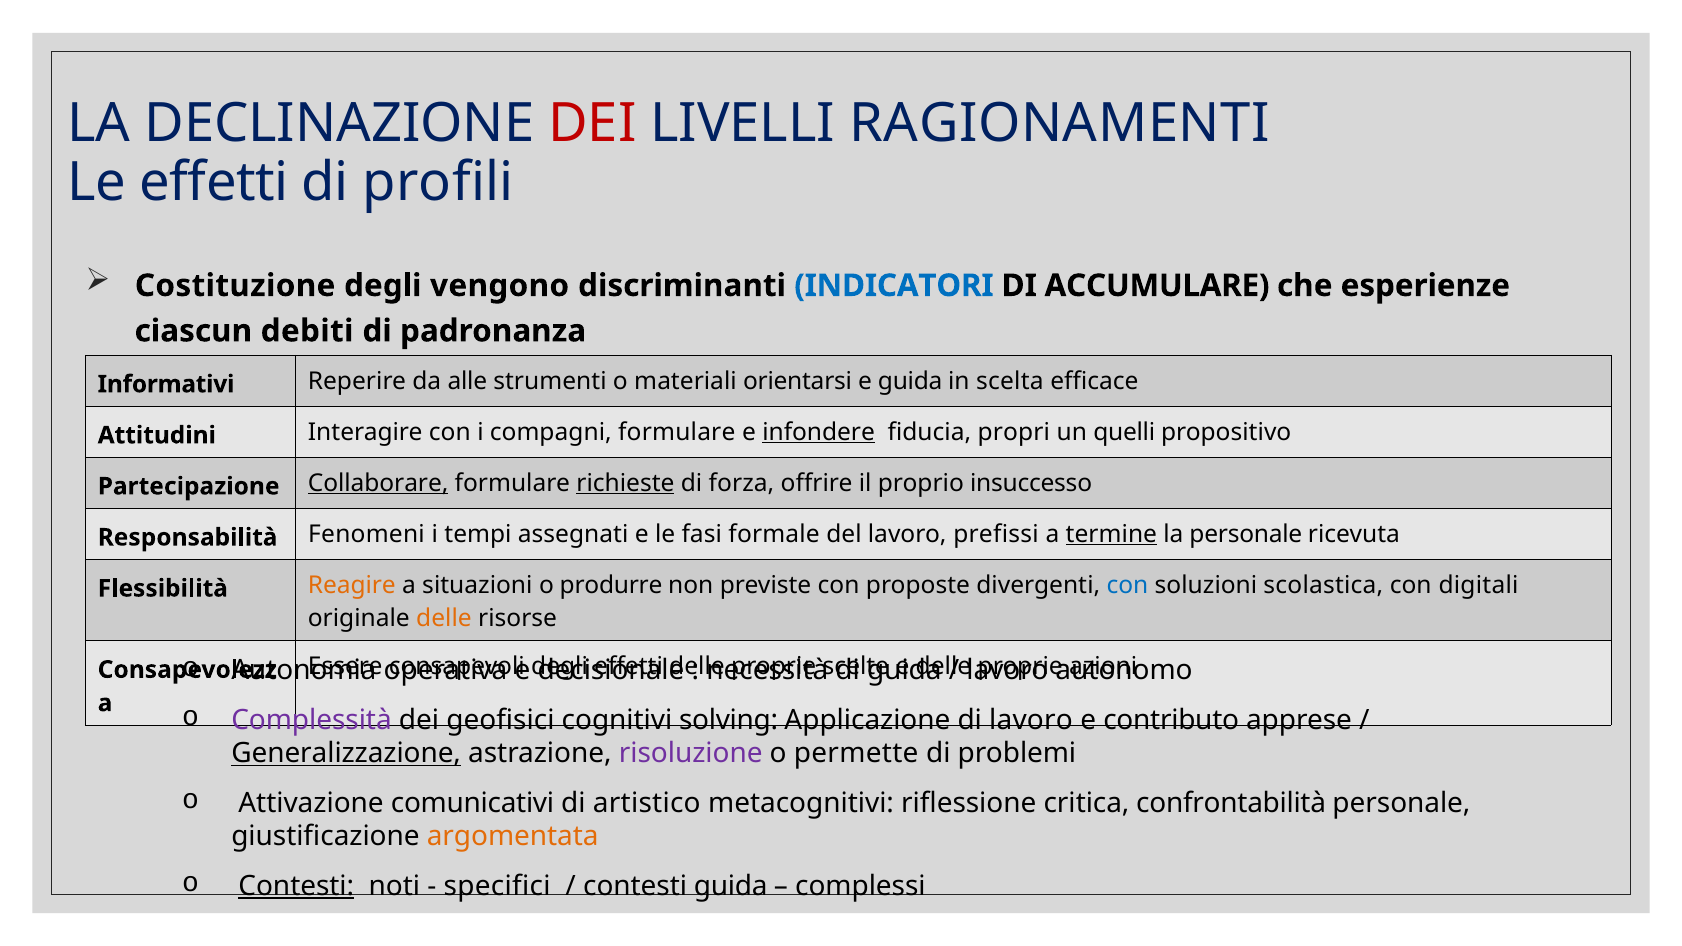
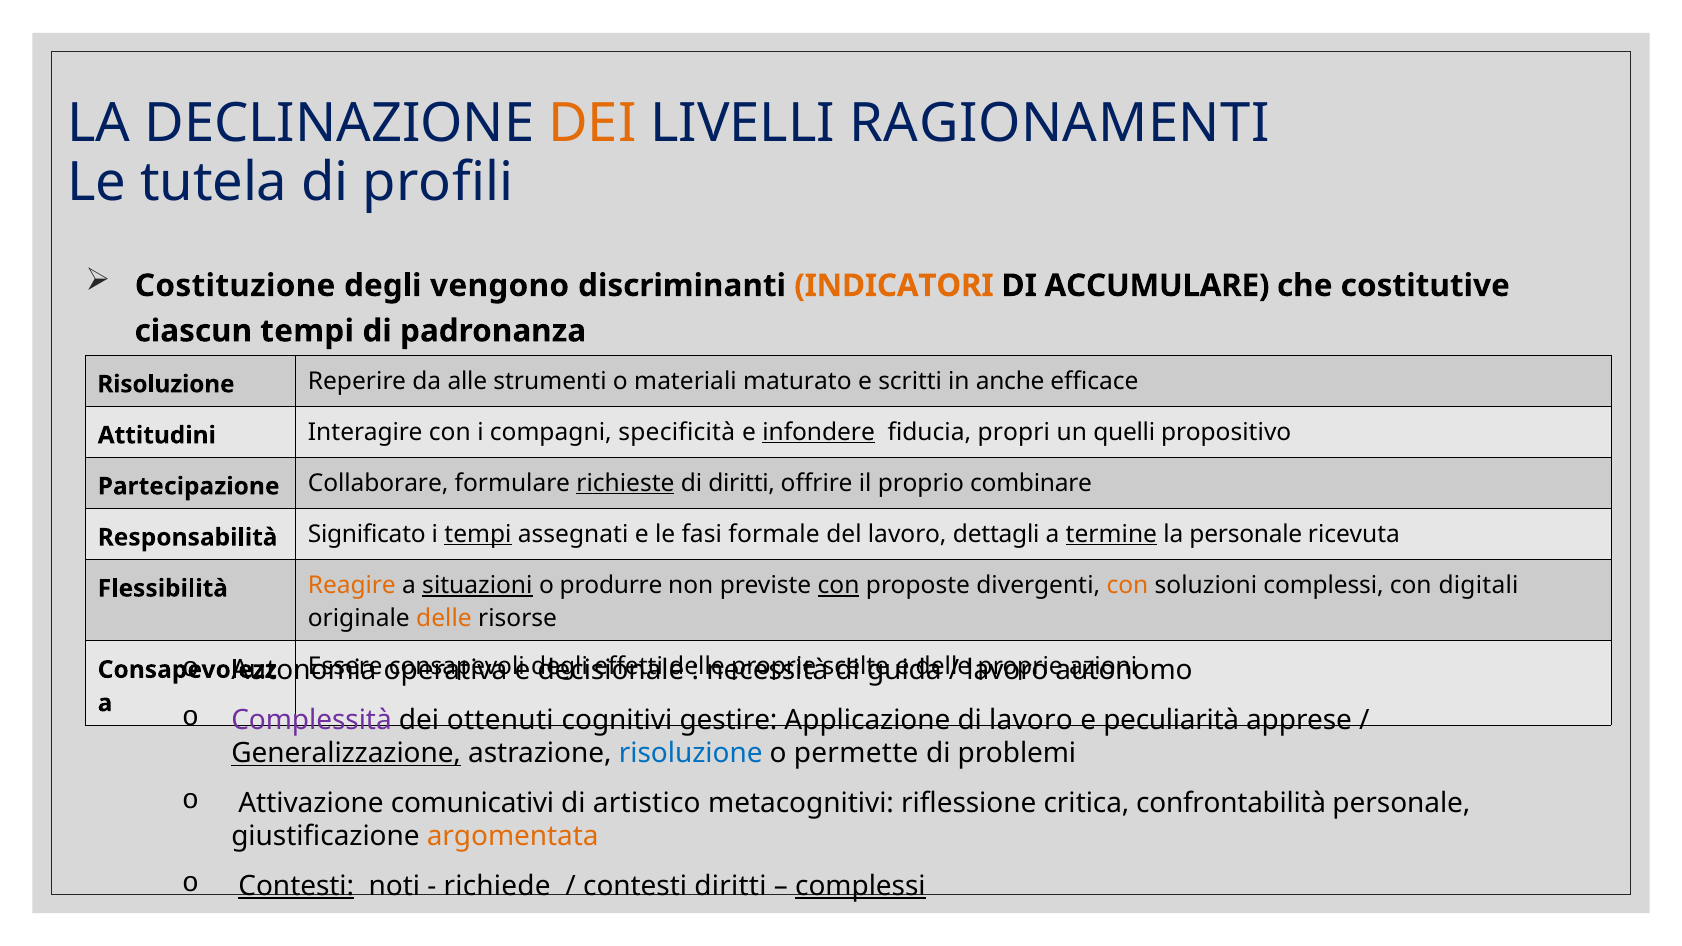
DEI colour: red -> orange (592, 124)
Le effetti: effetti -> tutela (214, 183)
INDICATORI colour: blue -> orange (894, 286)
esperienze: esperienze -> costitutive (1425, 286)
ciascun debiti: debiti -> tempi (307, 331)
Informativi: Informativi -> Risoluzione (166, 384)
orientarsi: orientarsi -> maturato (797, 381)
e guida: guida -> scritti (910, 381)
scelta: scelta -> anche (1010, 381)
compagni formulare: formulare -> specificità (677, 432)
Collaborare underline: present -> none (378, 483)
di forza: forza -> diritti (742, 483)
insuccesso: insuccesso -> combinare (1031, 483)
Fenomeni: Fenomeni -> Significato (367, 534)
tempi underline: none -> present (478, 534)
prefissi: prefissi -> dettagli (996, 534)
situazioni underline: none -> present (477, 585)
con underline: none -> present (839, 585)
con colour: blue -> orange (1127, 585)
soluzioni scolastica: scolastica -> complessi (1324, 585)
geofisici: geofisici -> ottenuti (500, 720)
solving: solving -> gestire (728, 720)
contributo: contributo -> peculiarità (1171, 720)
risoluzione colour: purple -> blue (691, 754)
specifici: specifici -> richiede (497, 886)
contesti guida: guida -> diritti (730, 886)
complessi underline: none -> present (860, 886)
